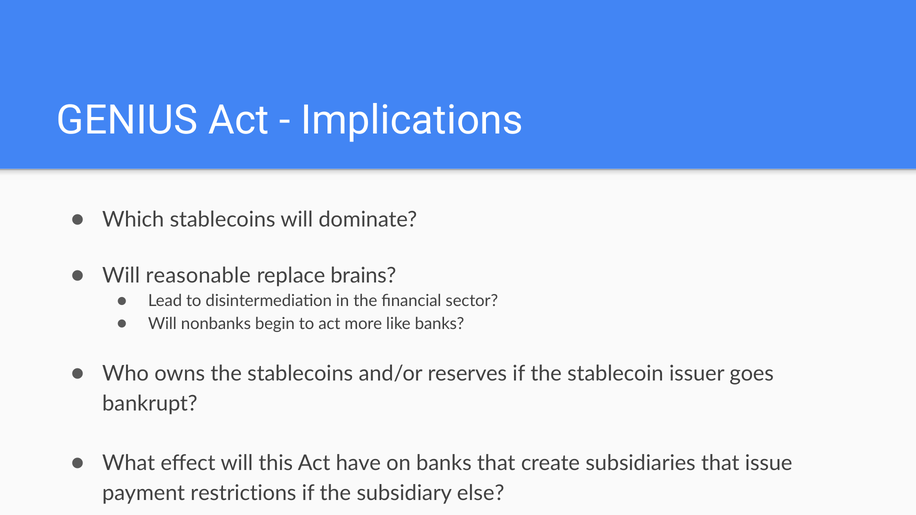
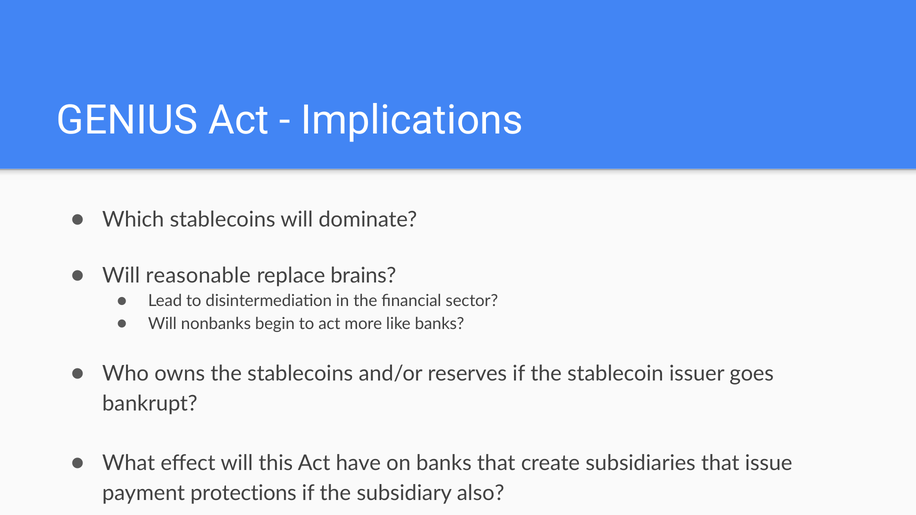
restrictions: restrictions -> protections (243, 493)
else: else -> also (481, 493)
